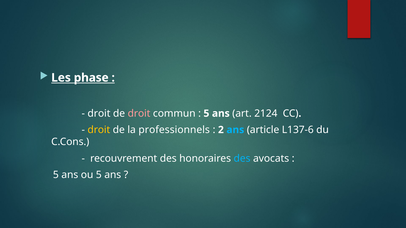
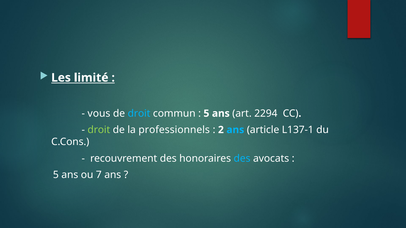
phase: phase -> limité (91, 78)
droit: droit -> vous (99, 114)
droit colour: pink -> light blue (139, 114)
2124: 2124 -> 2294 (266, 114)
droit colour: yellow -> light green (99, 130)
L137-6: L137-6 -> L137-1 (298, 130)
ou 5: 5 -> 7 (99, 175)
